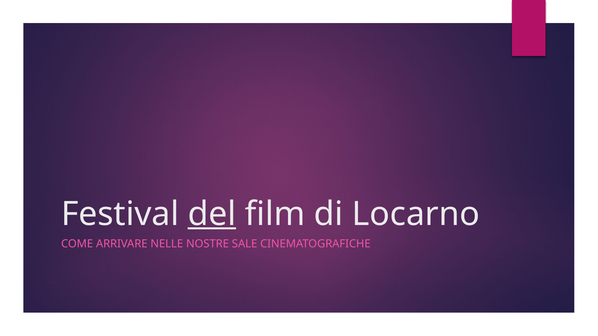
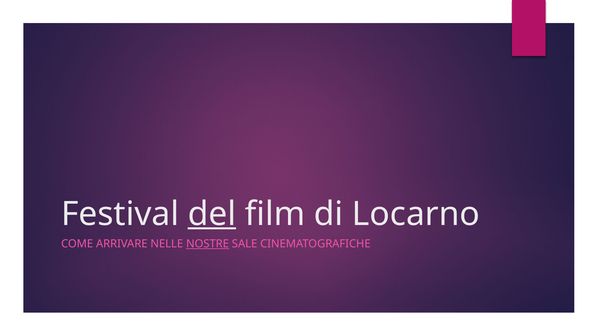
NOSTRE underline: none -> present (208, 244)
